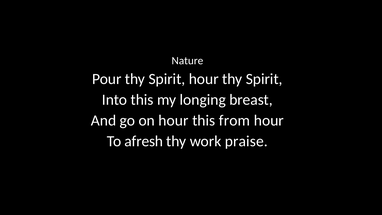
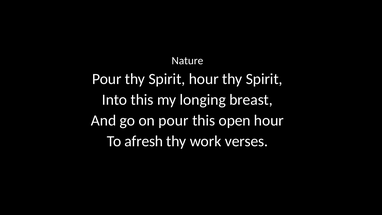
on hour: hour -> pour (173, 120)
from: from -> open (235, 120)
praise: praise -> verses (246, 141)
